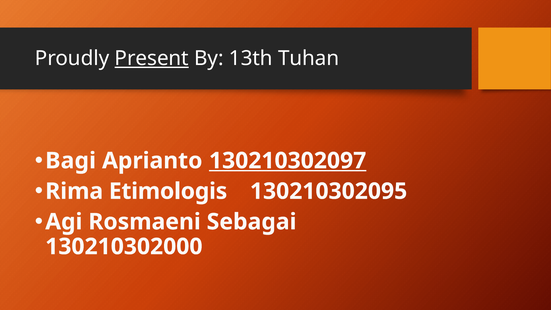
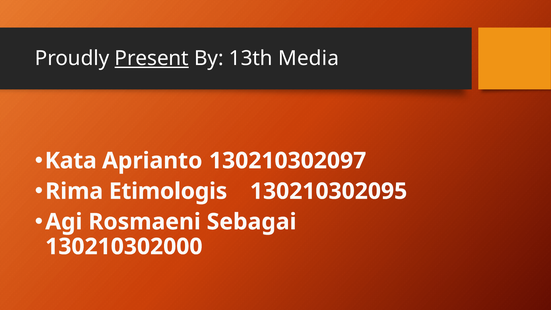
Tuhan: Tuhan -> Media (309, 58)
Bagi: Bagi -> Kata (71, 161)
130210302097 underline: present -> none (288, 161)
